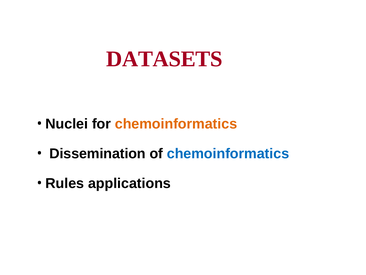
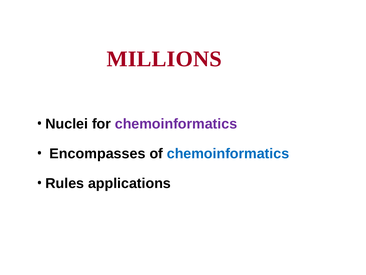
DATASETS: DATASETS -> MILLIONS (164, 59)
chemoinformatics colour: orange -> purple (176, 124)
Dissemination: Dissemination -> Encompasses (97, 153)
